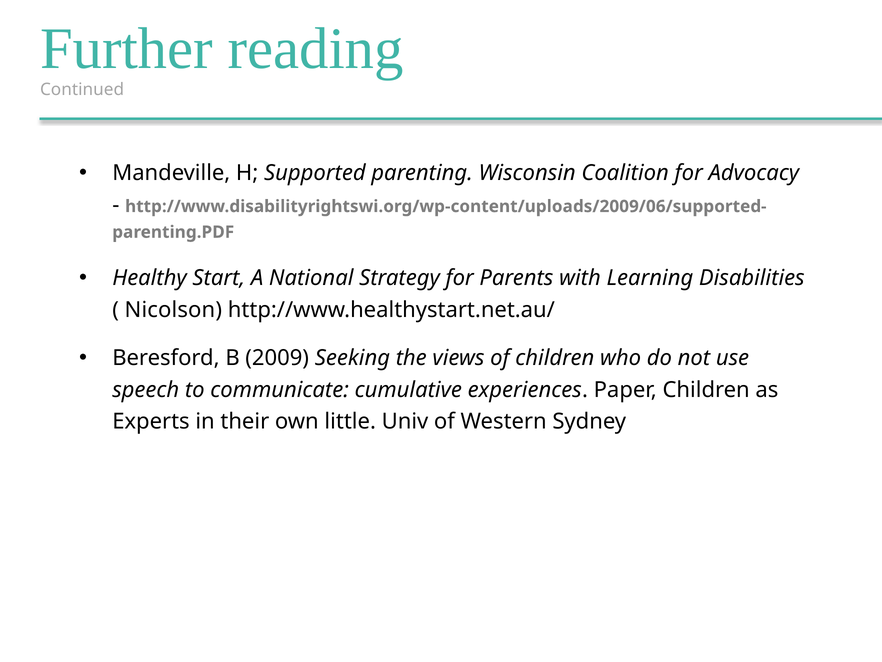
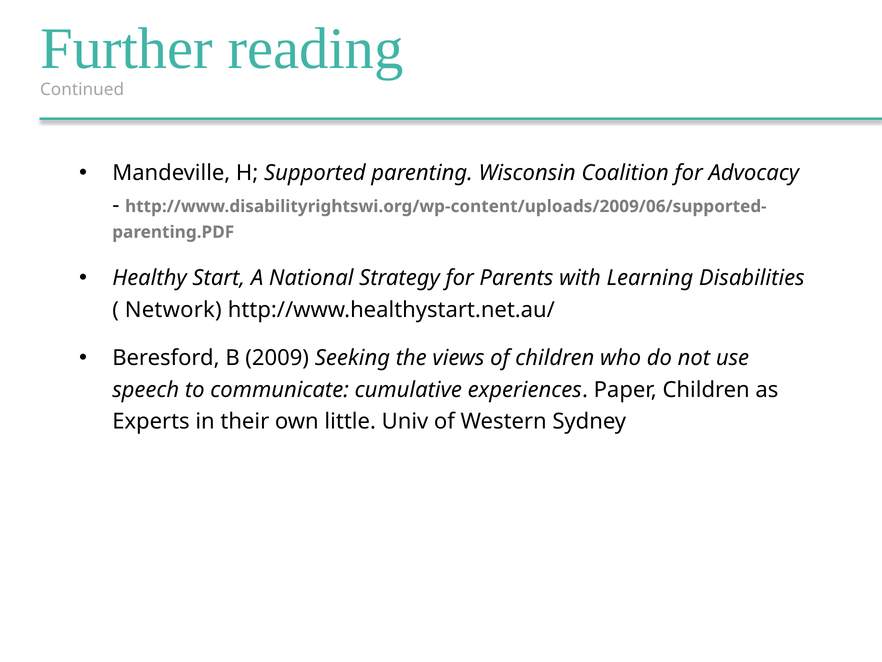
Nicolson: Nicolson -> Network (173, 310)
